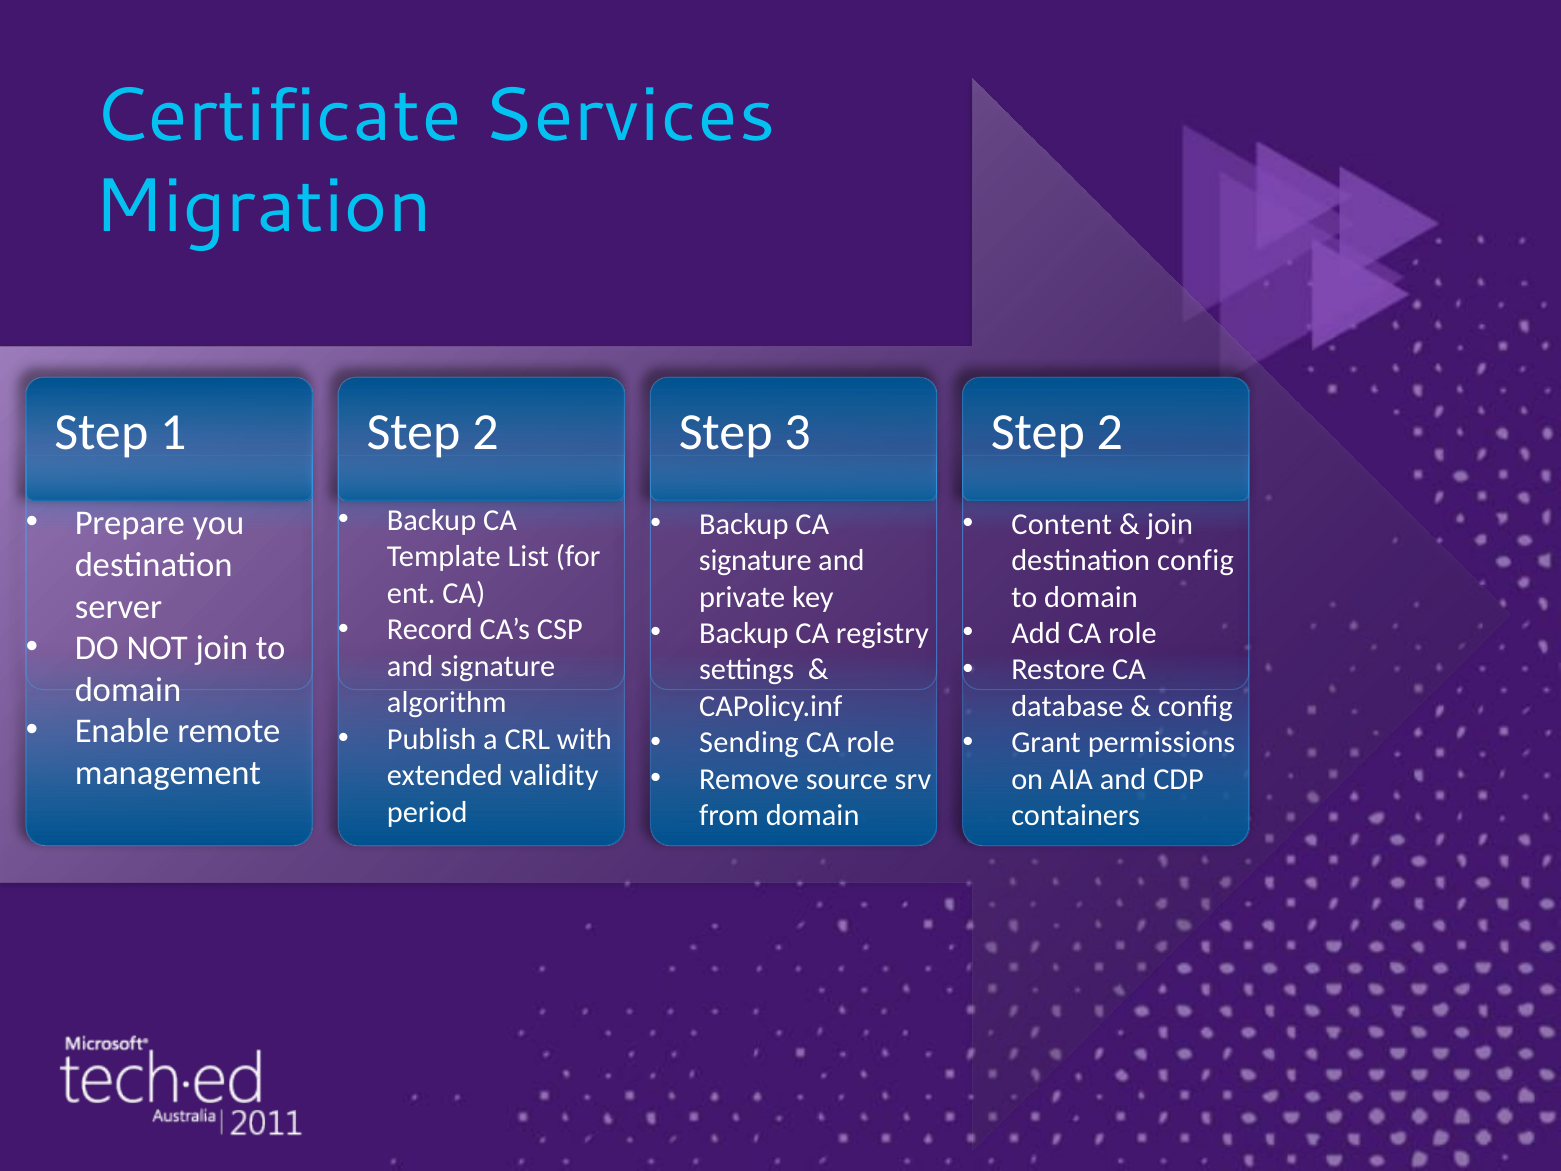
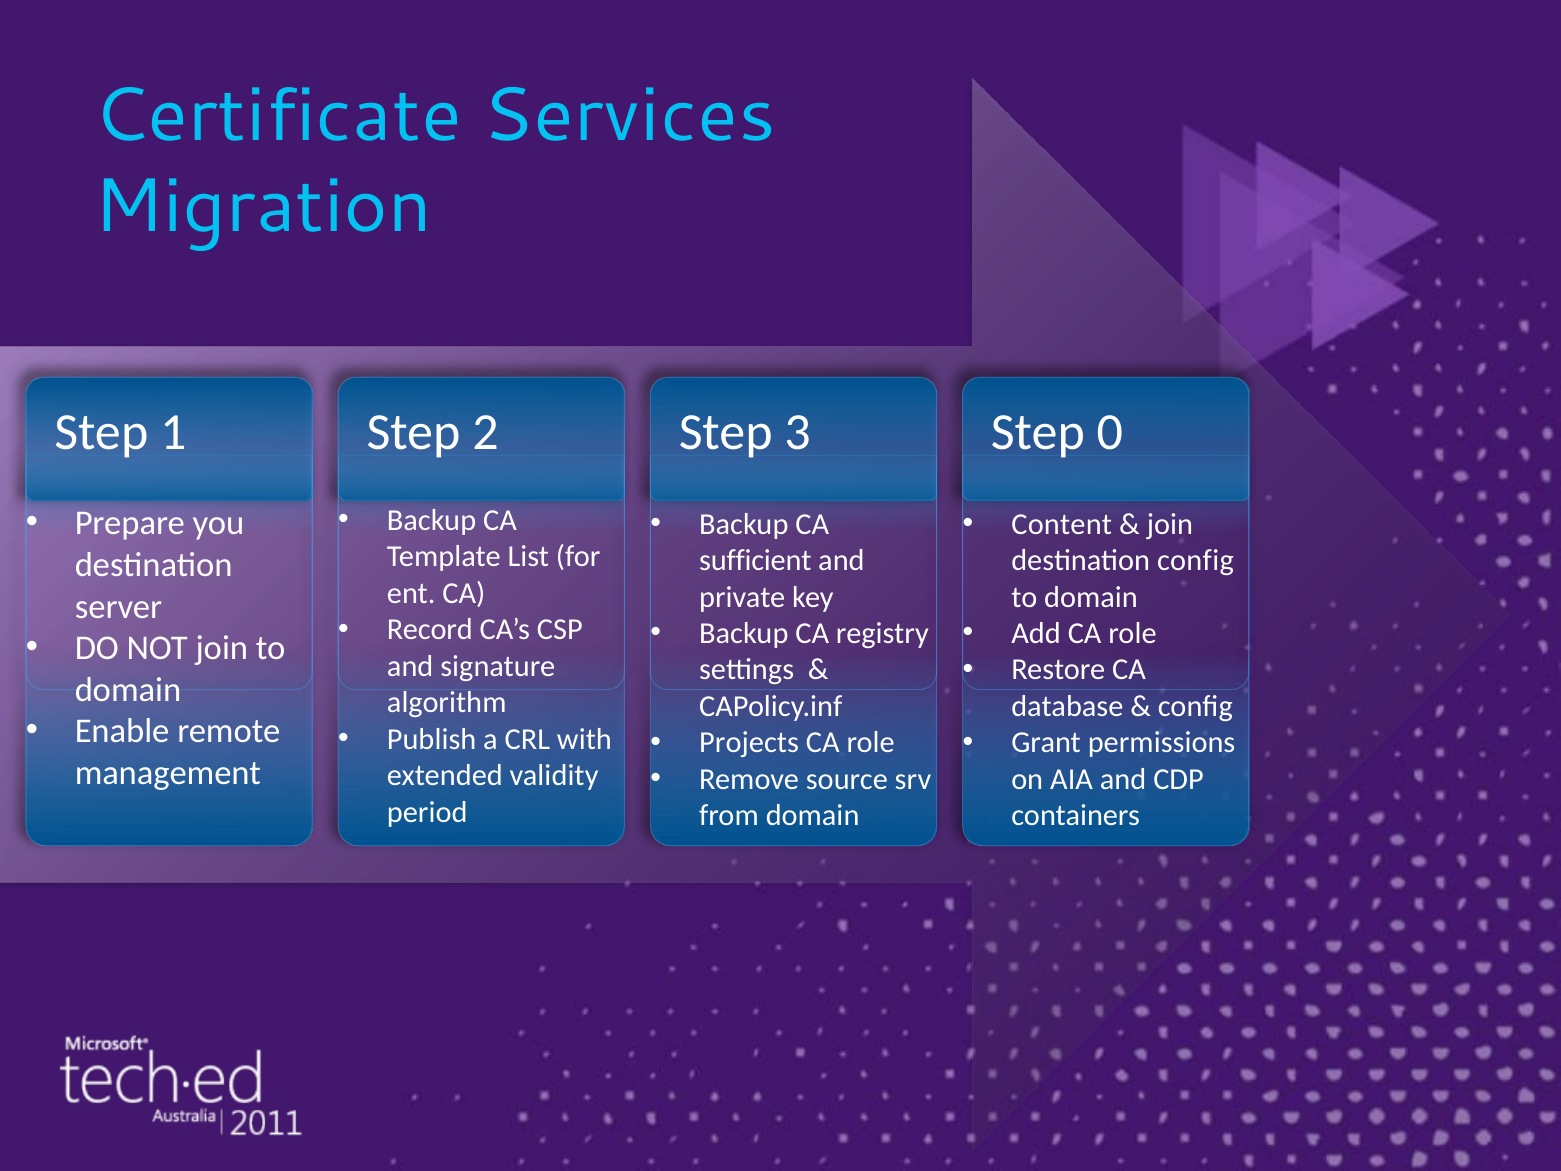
2 Step 2: 2 -> 0 (1110, 432)
signature: signature -> sufficient (755, 560)
Sending: Sending -> Projects (749, 743)
